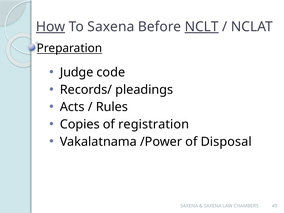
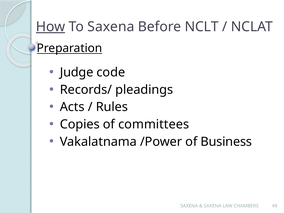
NCLT underline: present -> none (202, 27)
registration: registration -> committees (154, 124)
Disposal: Disposal -> Business (226, 142)
